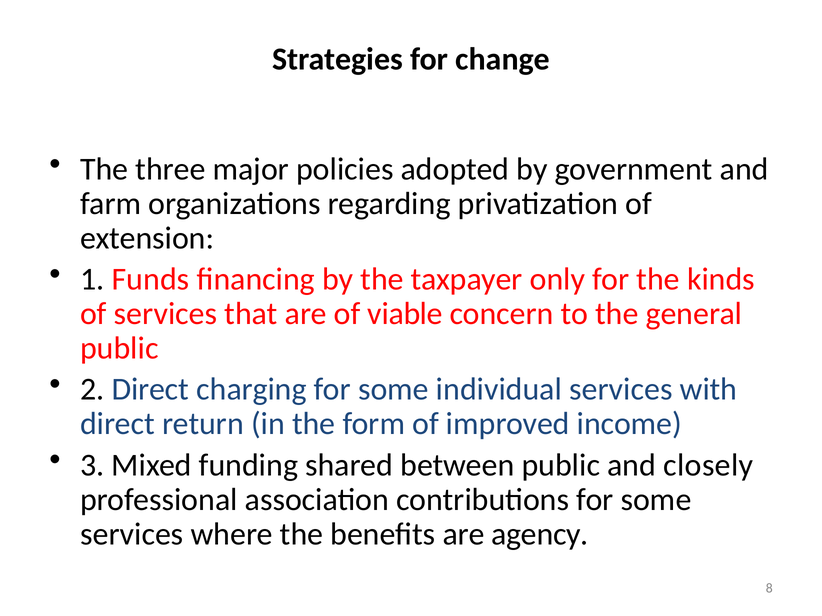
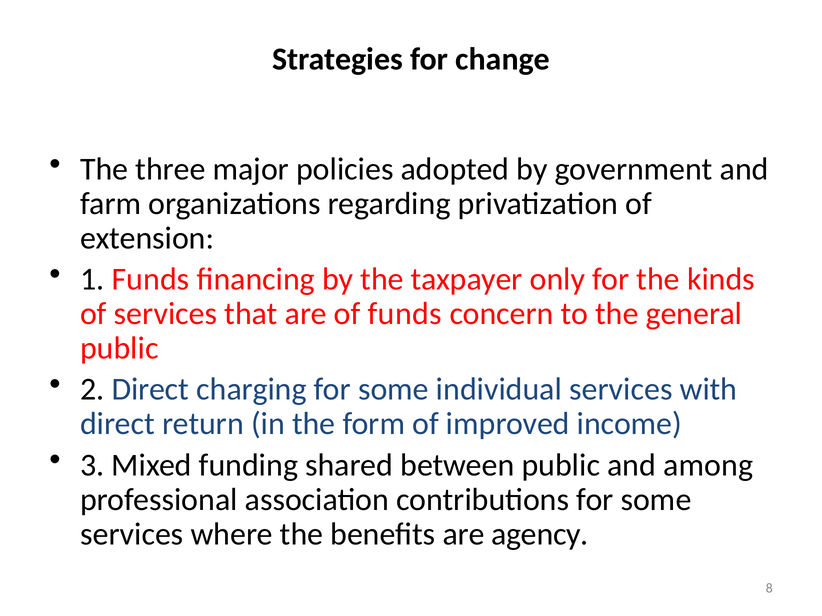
of viable: viable -> funds (405, 314)
closely: closely -> among (708, 465)
